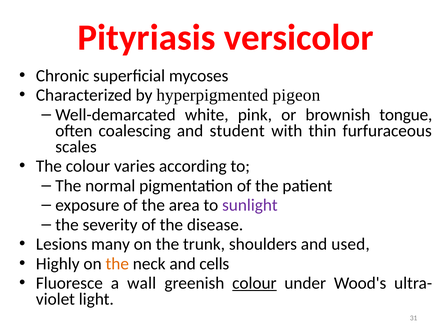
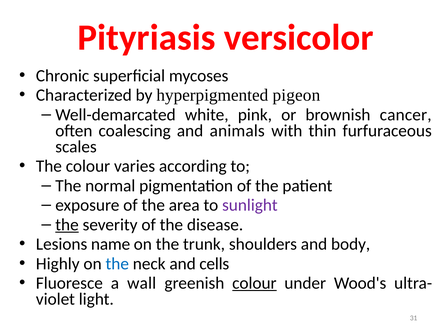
tongue: tongue -> cancer (406, 115)
student: student -> animals (237, 131)
the underline: none -> present (67, 225)
many: many -> name (111, 244)
used: used -> body (351, 244)
the colour: orange -> blue (117, 264)
